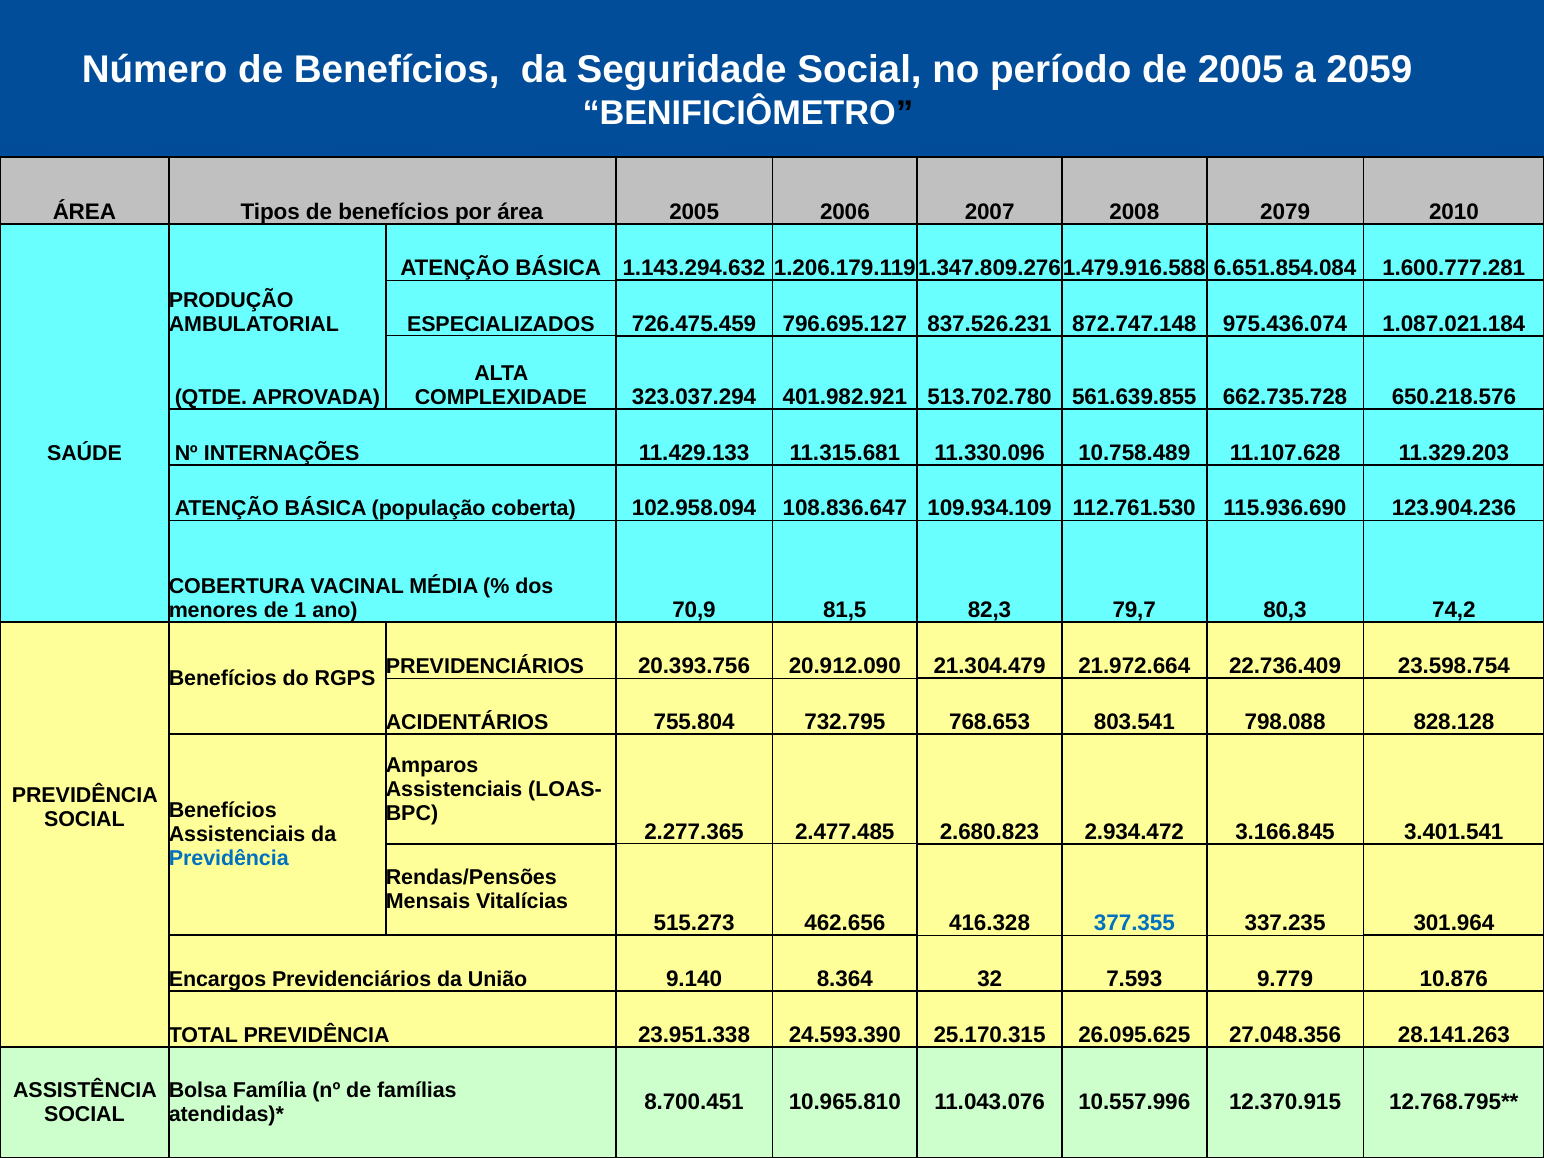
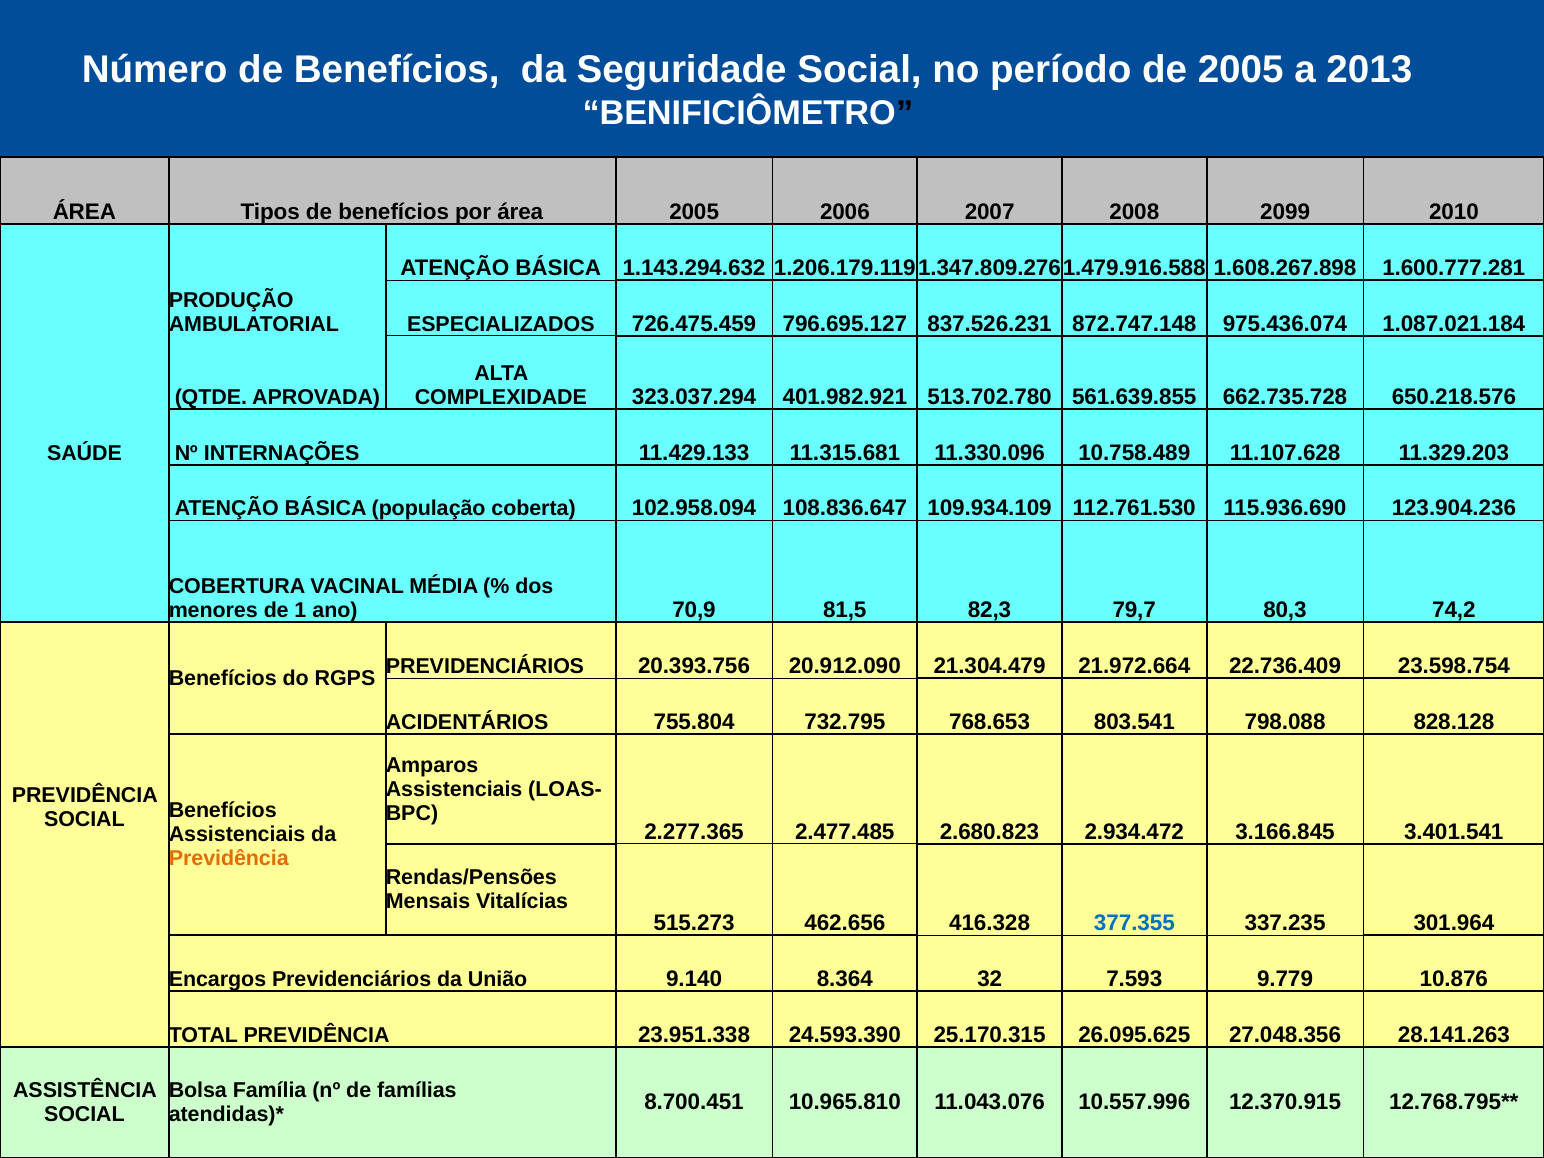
2059: 2059 -> 2013 (1369, 70)
2079: 2079 -> 2099 (1285, 212)
6.651.854.084: 6.651.854.084 -> 1.608.267.898 (1285, 268)
Previdência colour: blue -> orange (229, 859)
